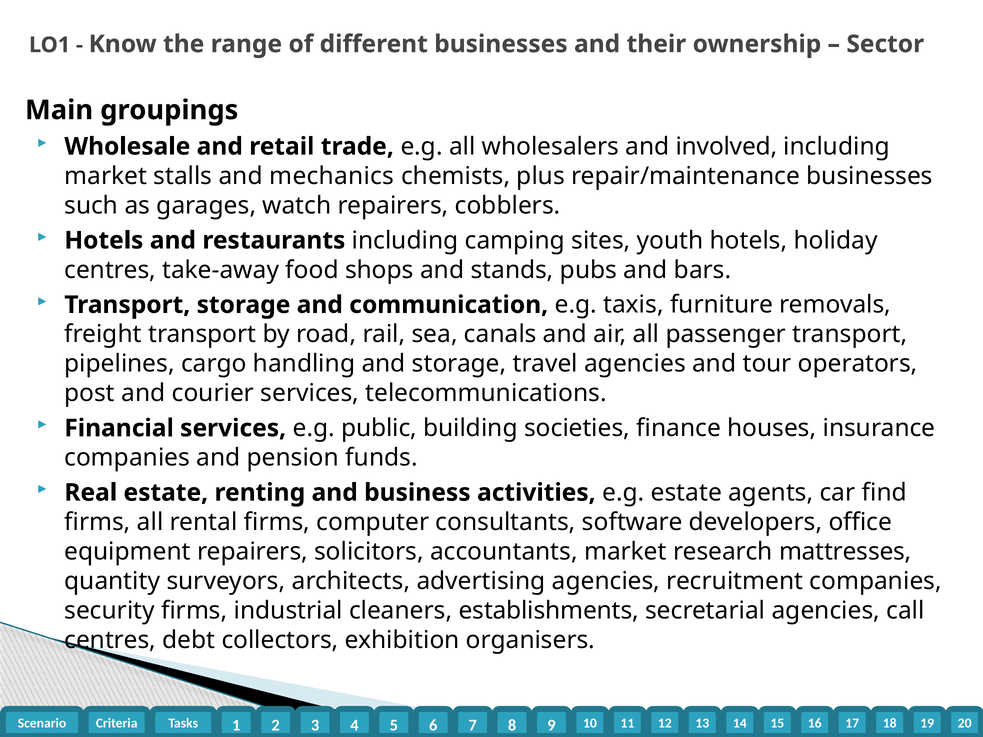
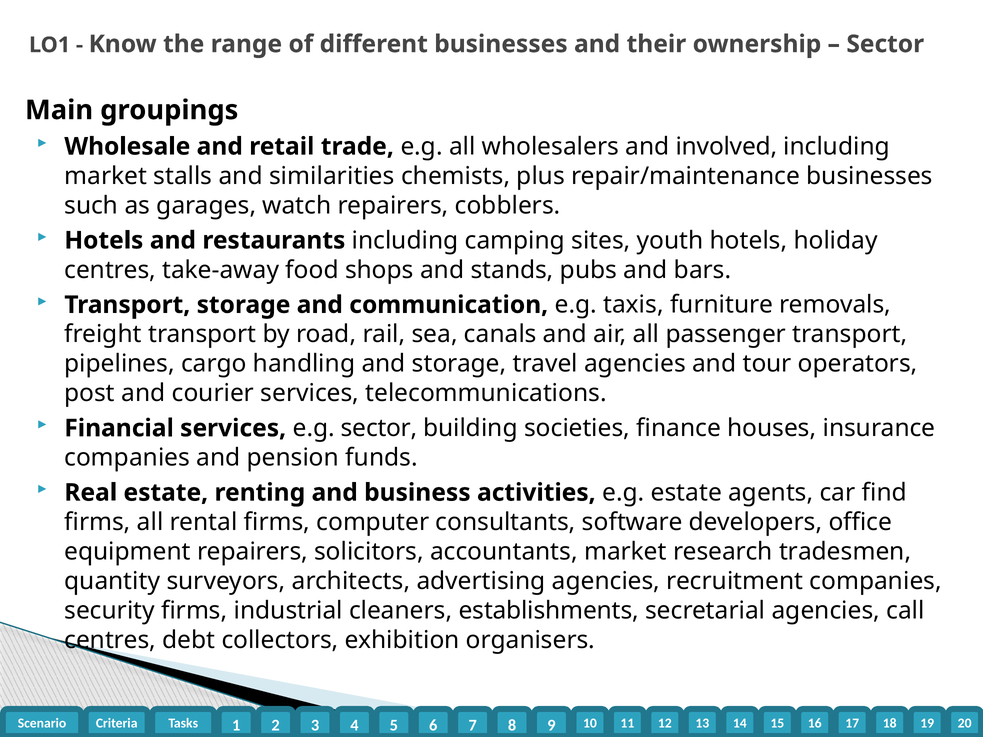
mechanics: mechanics -> similarities (332, 176)
e.g public: public -> sector (379, 428)
mattresses: mattresses -> tradesmen (845, 552)
